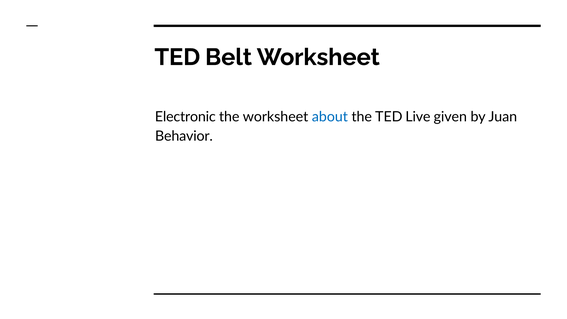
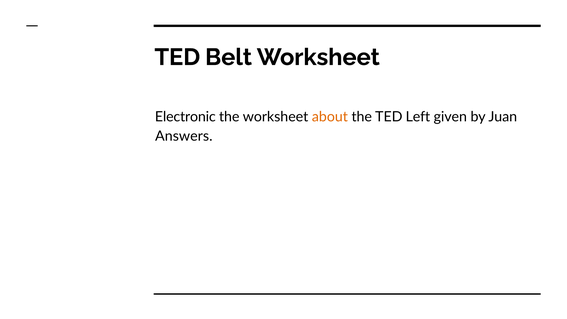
about colour: blue -> orange (330, 117)
Live: Live -> Left (418, 117)
Behavior: Behavior -> Answers (184, 136)
